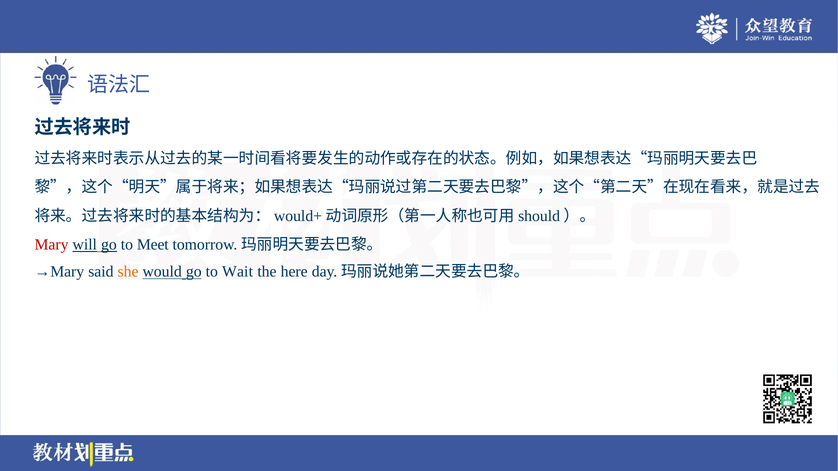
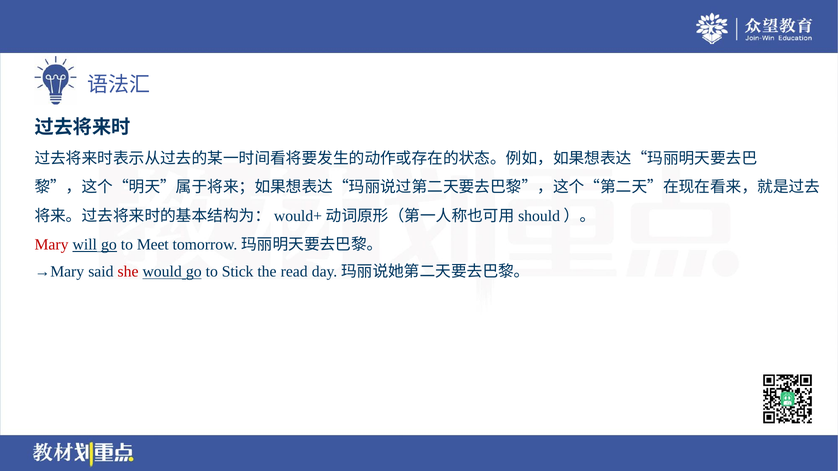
she colour: orange -> red (128, 272)
Wait: Wait -> Stick (238, 272)
here: here -> read (294, 272)
